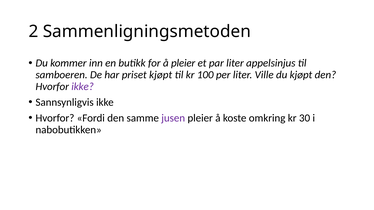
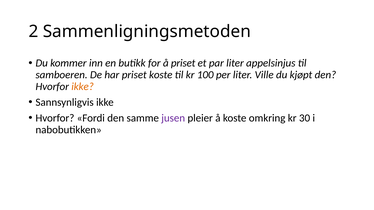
å pleier: pleier -> priset (183, 63)
priset kjøpt: kjøpt -> koste (161, 75)
ikke colour: purple -> orange (83, 87)
